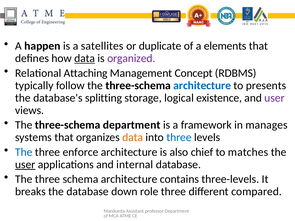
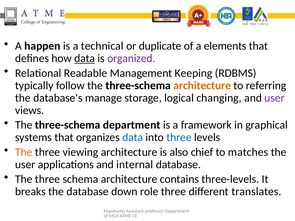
satellites: satellites -> technical (102, 46)
Attaching: Attaching -> Readable (86, 73)
Concept: Concept -> Keeping (194, 73)
architecture colour: blue -> orange (202, 86)
presents: presents -> referring (266, 86)
splitting: splitting -> manage (104, 98)
existence: existence -> changing (219, 98)
manages: manages -> graphical (267, 125)
data colour: orange -> blue (133, 137)
The colour: blue -> orange (24, 152)
enforce: enforce -> viewing (80, 152)
user underline: present -> none (25, 165)
compared: compared -> translates (256, 192)
